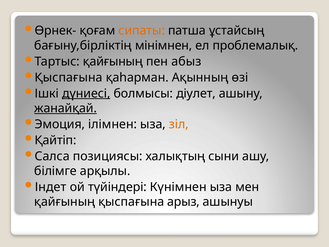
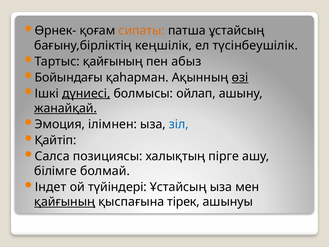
мінімнен: мінімнен -> кеңшілік (163, 45)
проблемалық: проблемалық -> түсінбеушілік (255, 45)
Қыспағына: Қыспағына -> Бойындағы (69, 77)
өзі underline: none -> present (240, 77)
діулет: діулет -> ойлап (196, 93)
зіл colour: orange -> blue (179, 124)
сыни: сыни -> пірге (224, 156)
арқылы: арқылы -> болмай (105, 171)
түйіндері Күнімнен: Күнімнен -> Ұстайсың (178, 187)
қайғының underline: none -> present (65, 202)
арыз: арыз -> тірек (183, 202)
